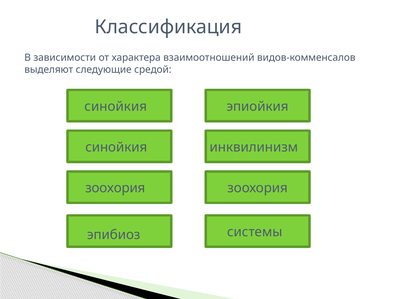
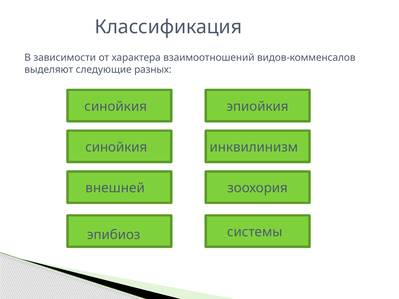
средой: средой -> разных (153, 70)
зоохория: зоохория -> внешней (115, 188)
